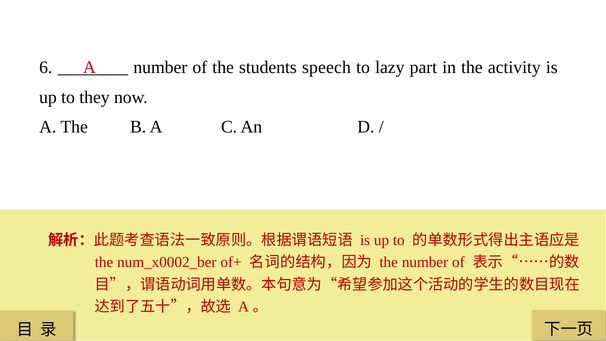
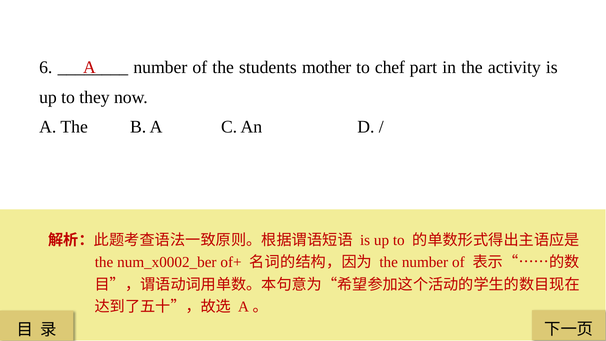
speech: speech -> mother (327, 68)
lazy: lazy -> chef (390, 68)
